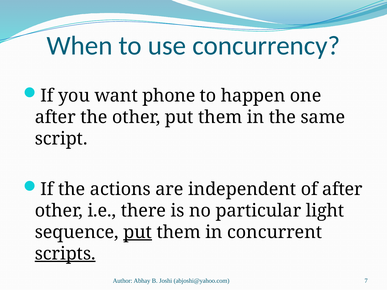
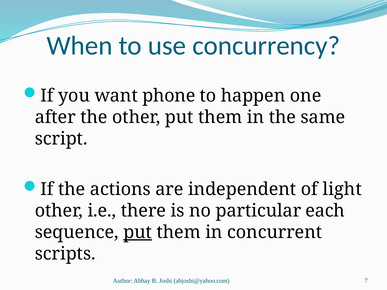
of after: after -> light (342, 189)
light: light -> each (325, 211)
scripts underline: present -> none (65, 254)
